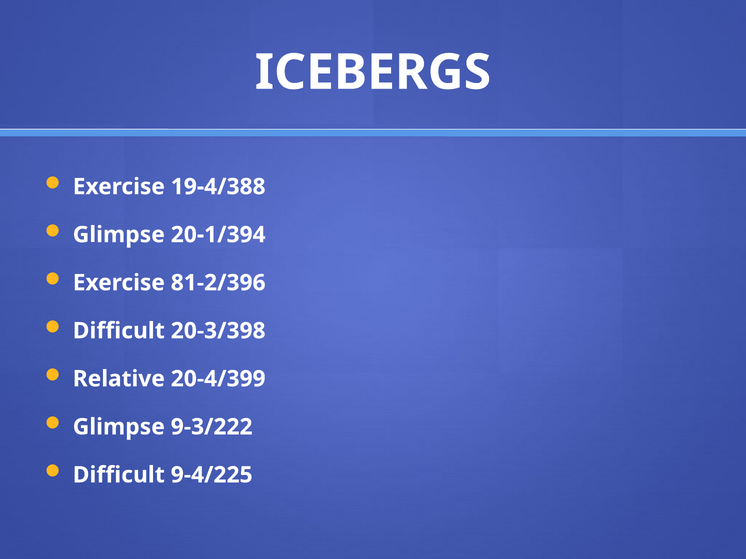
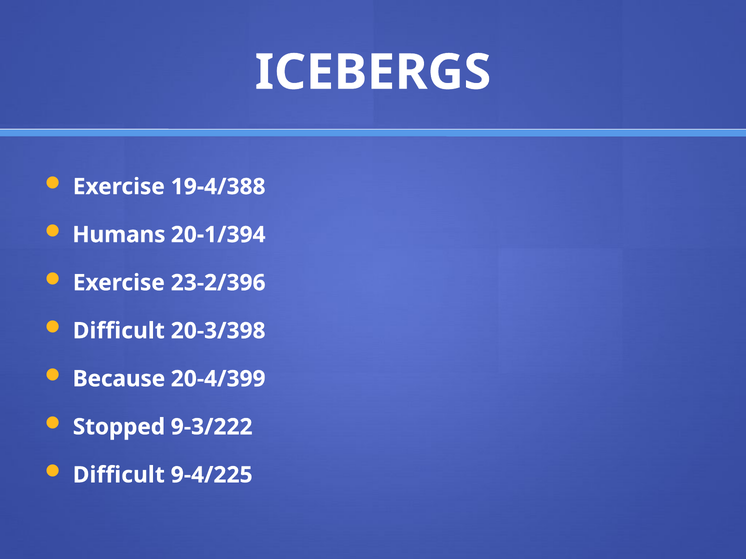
Glimpse: Glimpse -> Humans (119, 235)
81-2/396: 81-2/396 -> 23-2/396 (218, 283)
Relative: Relative -> Because (119, 379)
Glimpse: Glimpse -> Stopped (119, 427)
